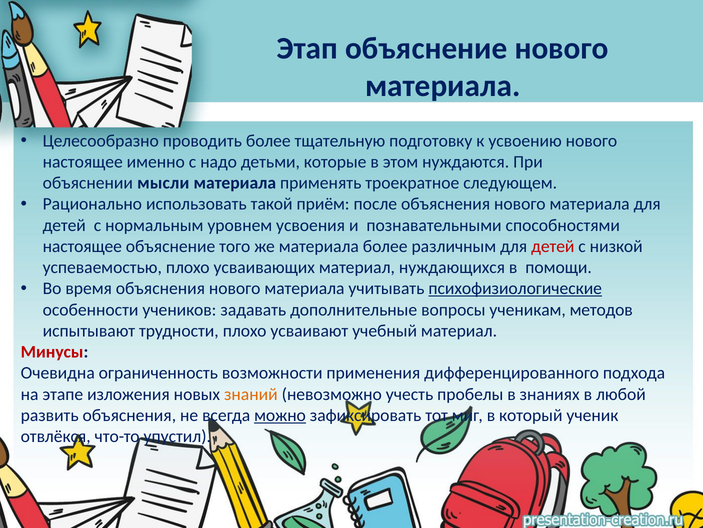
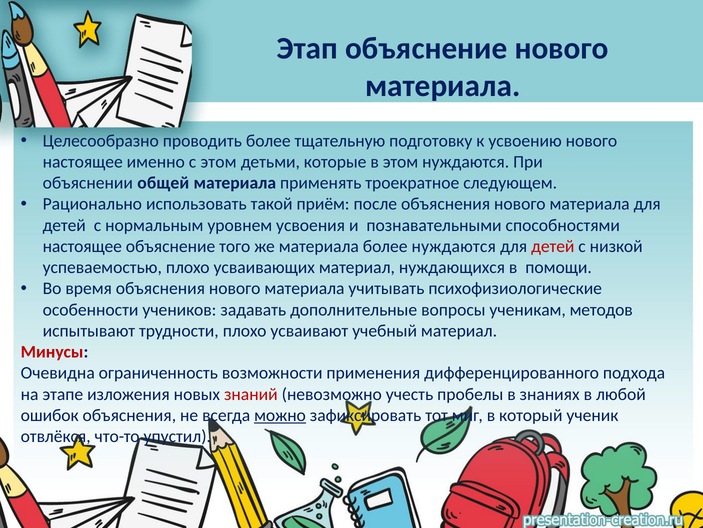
с надо: надо -> этом (219, 162)
мысли: мысли -> общей (163, 183)
более различным: различным -> нуждаются (454, 246)
психофизиологические underline: present -> none (515, 288)
знаний colour: orange -> red (251, 394)
развить: развить -> ошибок (50, 415)
